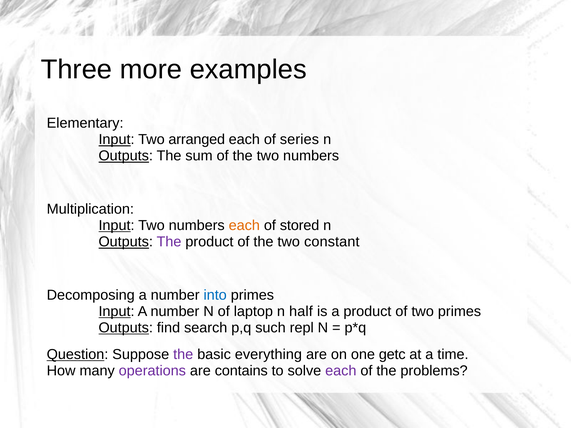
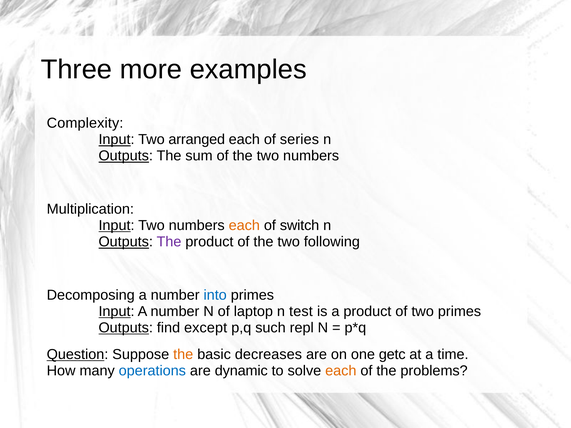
Elementary: Elementary -> Complexity (85, 123)
stored: stored -> switch (300, 226)
constant: constant -> following (332, 242)
half: half -> test (301, 311)
search: search -> except (206, 328)
the colour: purple -> orange (183, 355)
everything: everything -> decreases (268, 355)
operations colour: purple -> blue (152, 371)
contains: contains -> dynamic (241, 371)
each colour: purple -> orange (341, 371)
